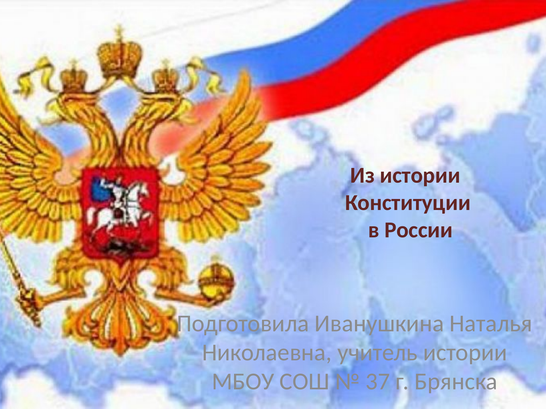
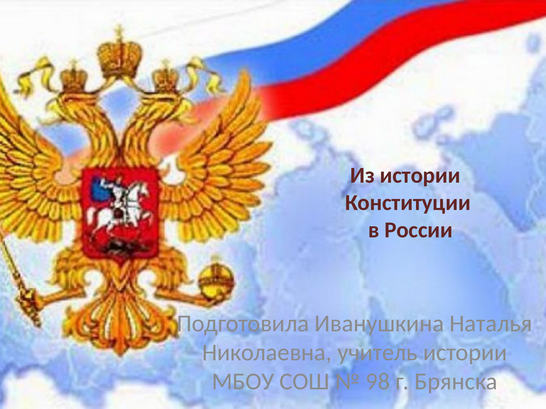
37: 37 -> 98 (378, 382)
